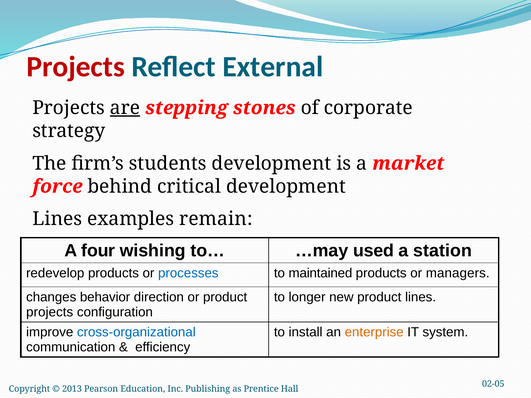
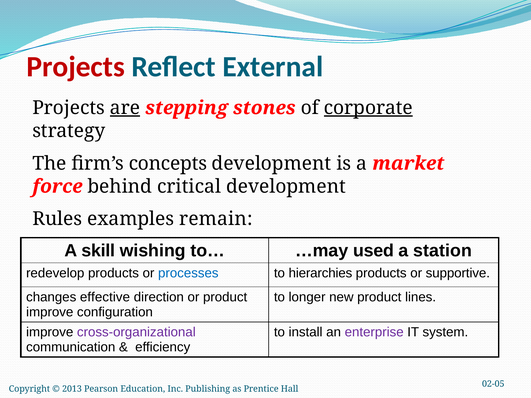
corporate underline: none -> present (368, 108)
students: students -> concepts (168, 163)
Lines: Lines -> Rules (57, 219)
four: four -> skill (98, 251)
maintained: maintained -> hierarchies (320, 273)
managers: managers -> supportive (458, 273)
behavior: behavior -> effective (105, 297)
projects: projects -> improve (50, 312)
cross-organizational colour: blue -> purple (136, 332)
enterprise colour: orange -> purple (374, 332)
